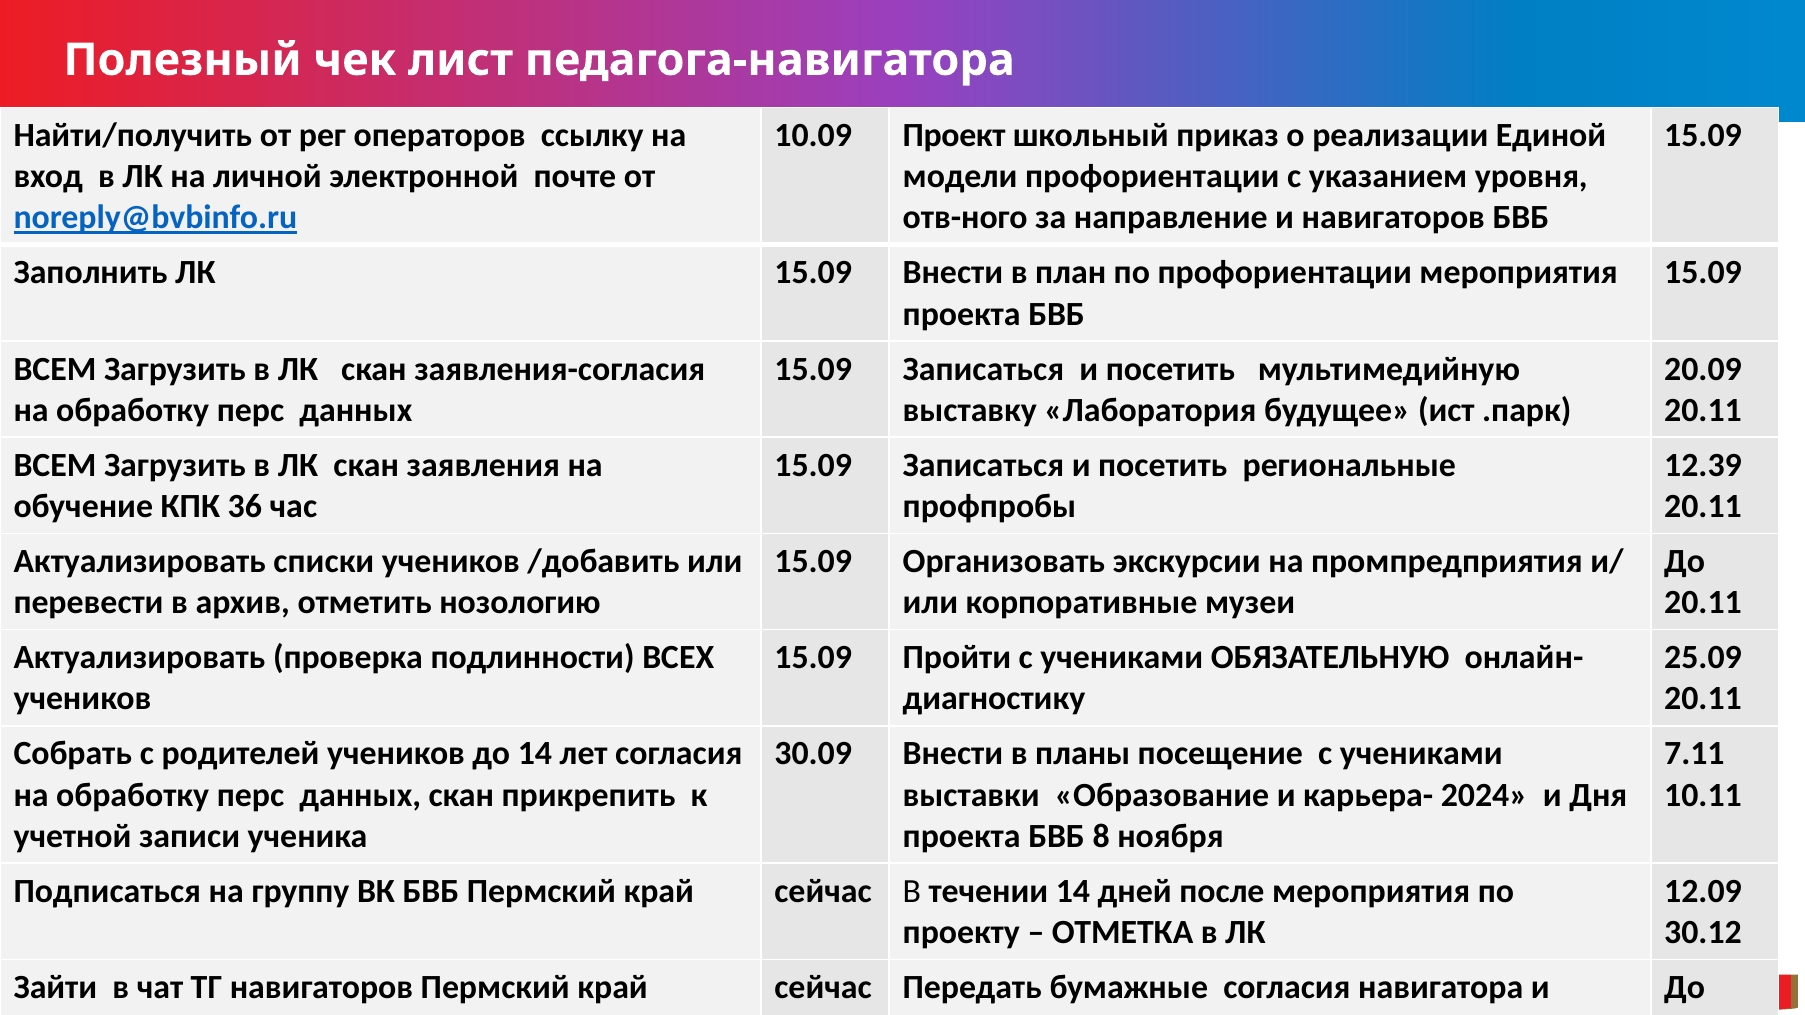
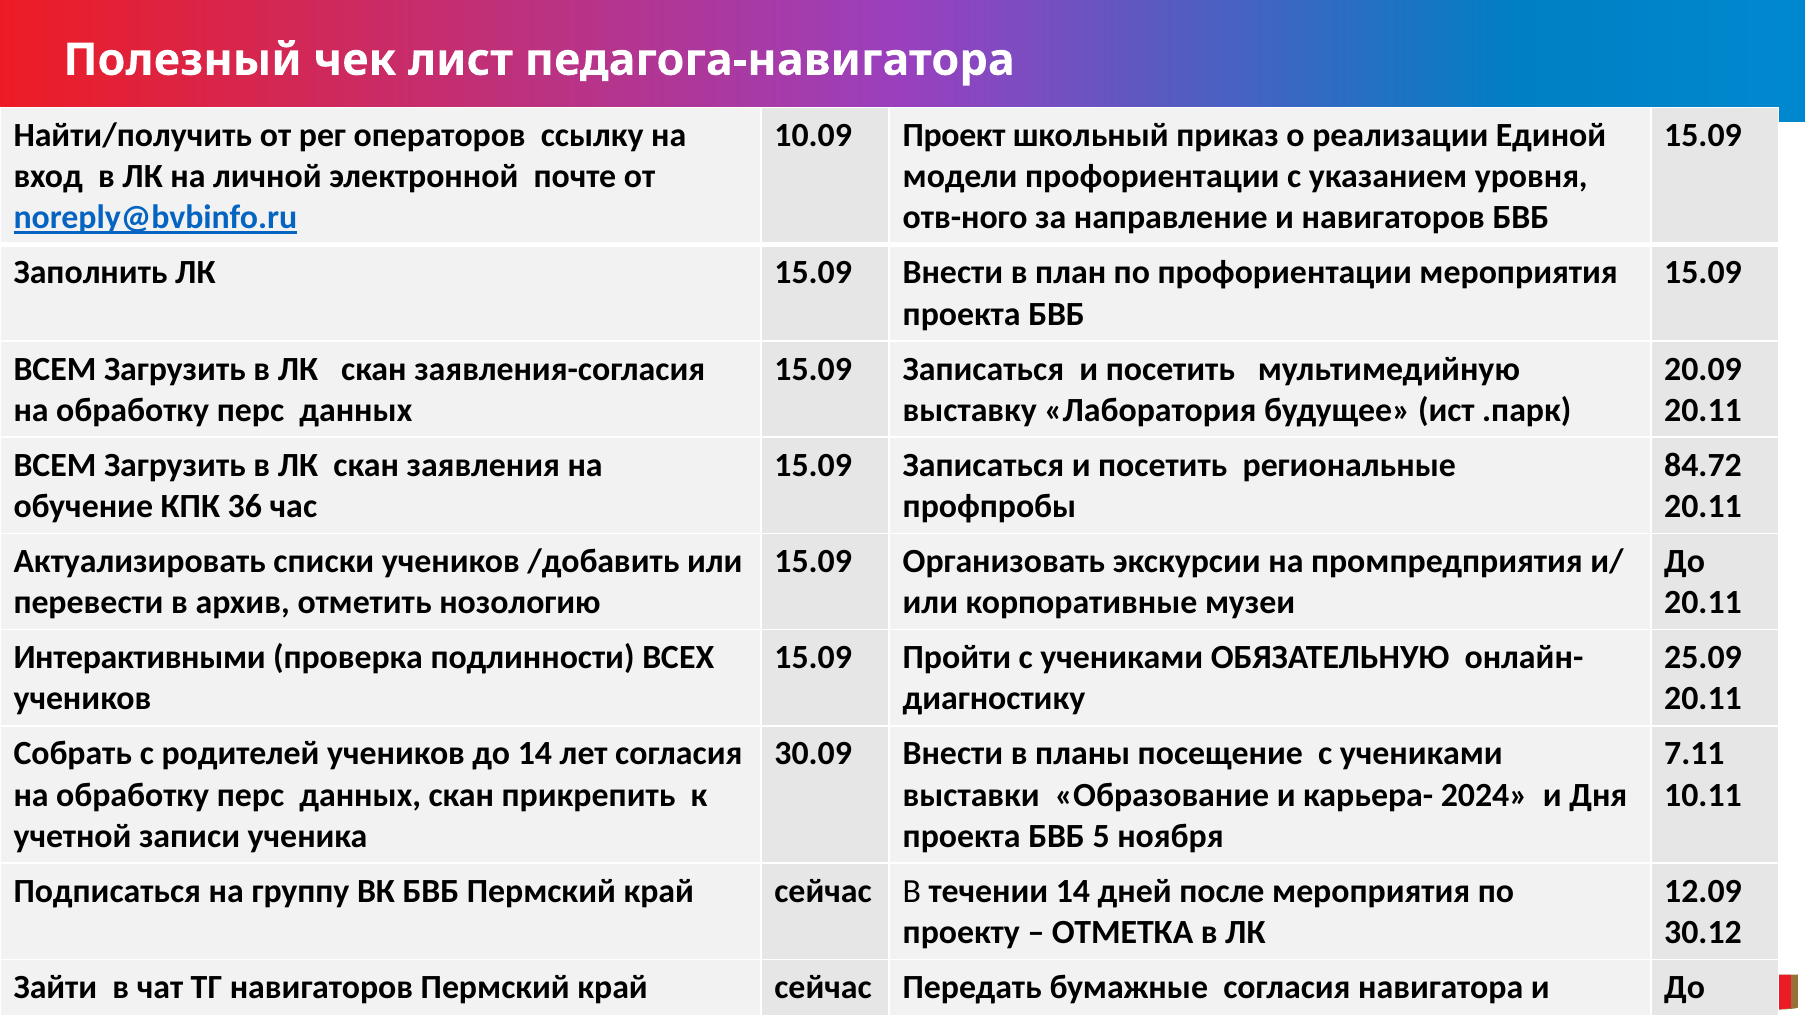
12.39: 12.39 -> 84.72 (1703, 465)
Актуализировать: Актуализировать -> Интерактивными (140, 658)
8: 8 -> 5 (1101, 836)
